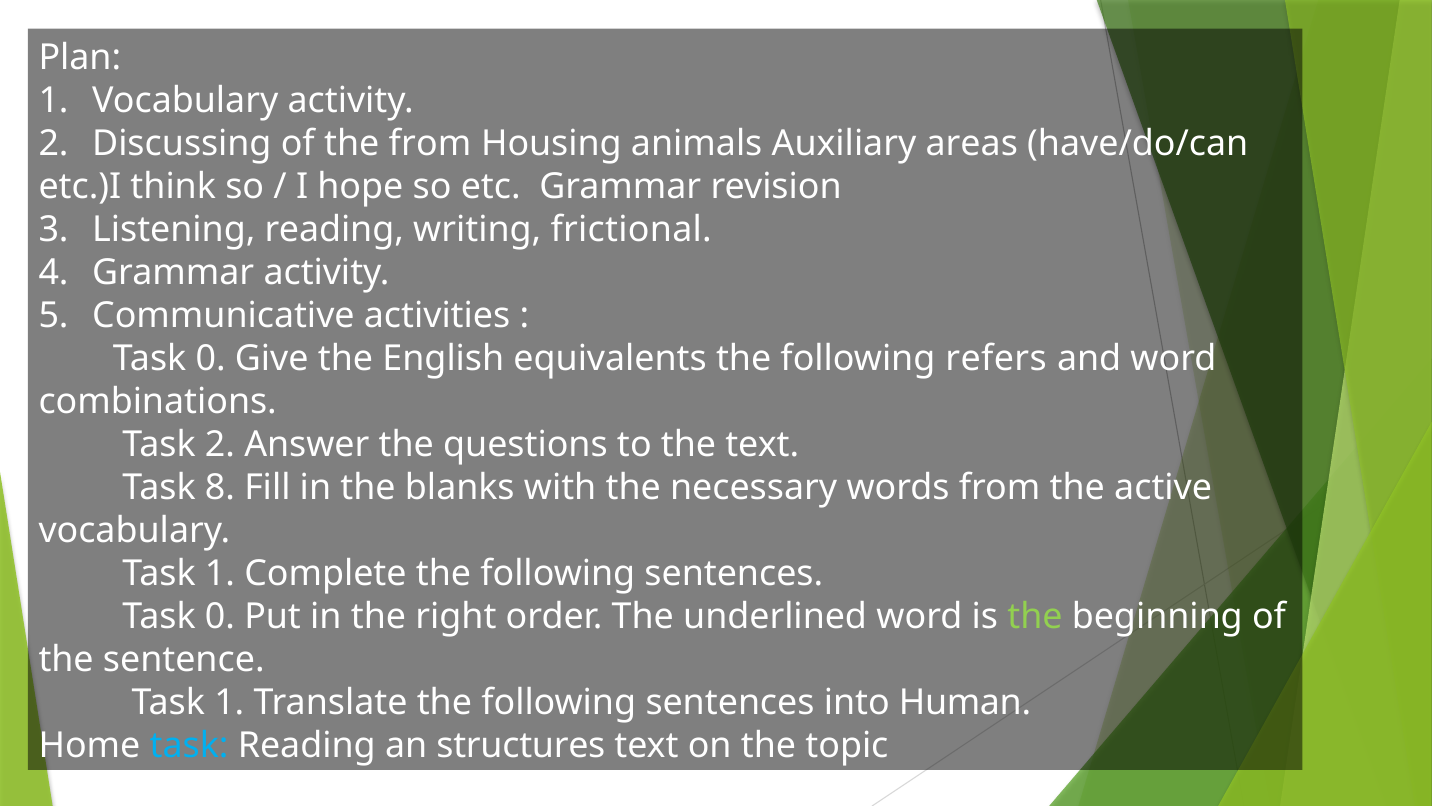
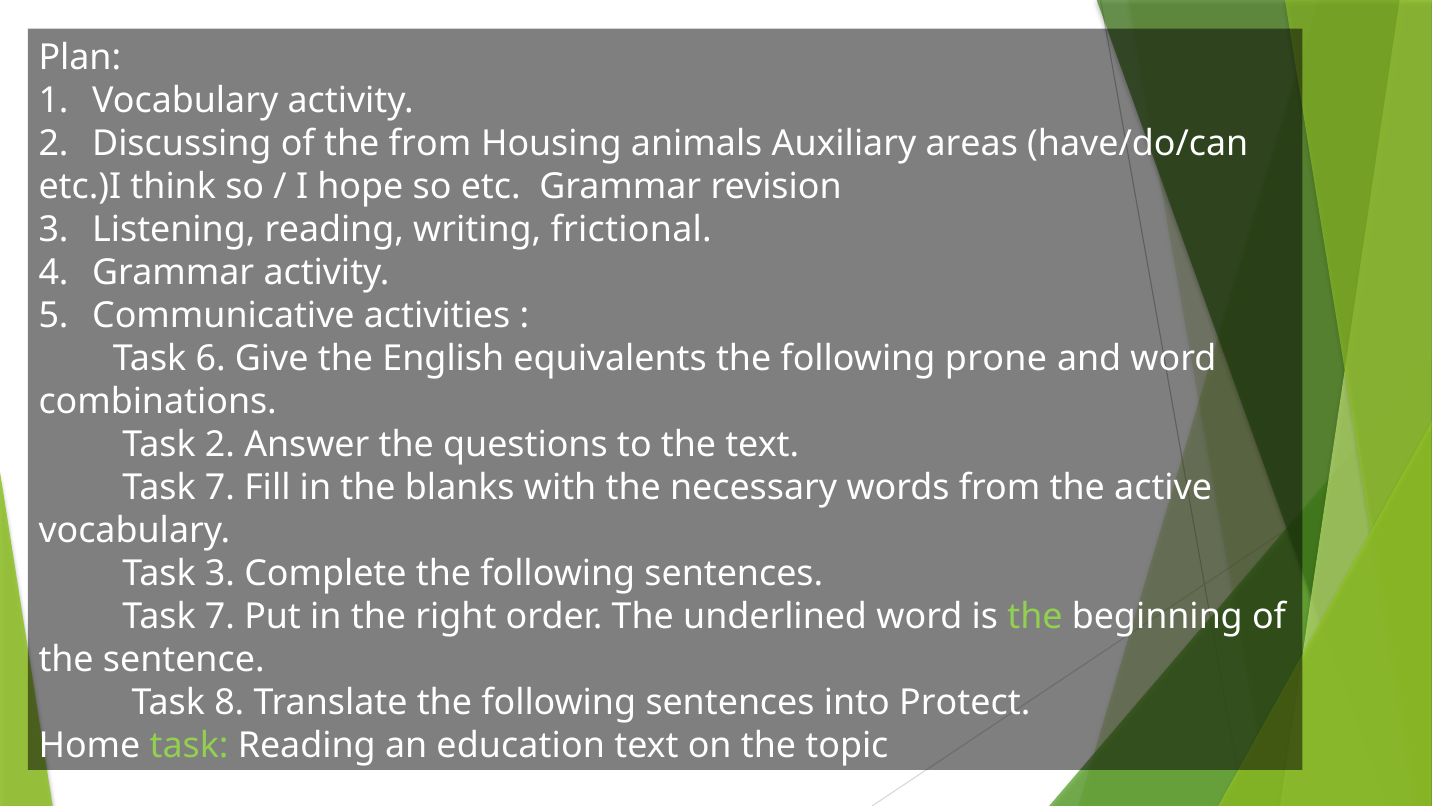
0: 0 -> 6 (211, 359)
refers: refers -> prone (996, 359)
8: 8 -> 7 (220, 487)
1: 1 -> 3 (220, 573)
0: 0 -> 7 (220, 616)
1: 1 -> 8 (229, 702)
Human: Human -> Protect (965, 702)
task colour: light blue -> light green (189, 745)
structures: structures -> education (521, 745)
